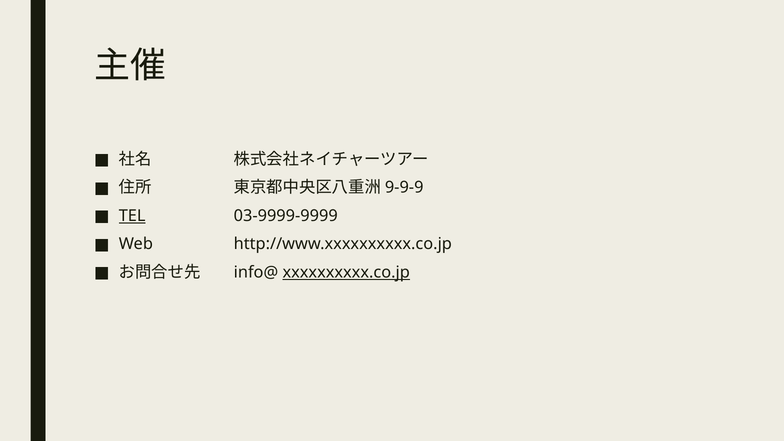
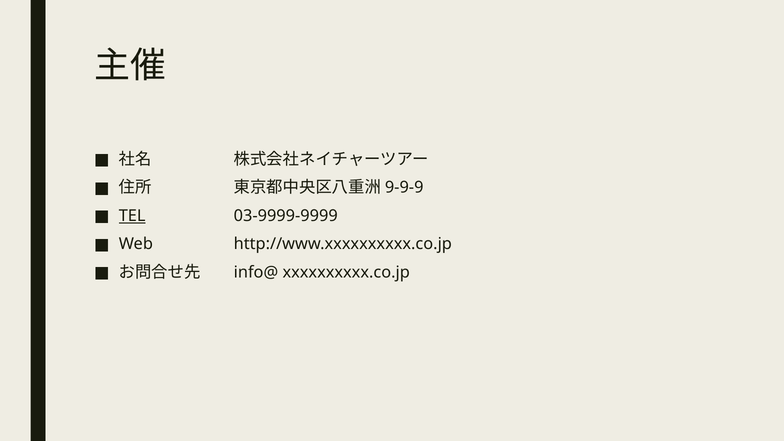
xxxxxxxxxx.co.jp underline: present -> none (346, 272)
